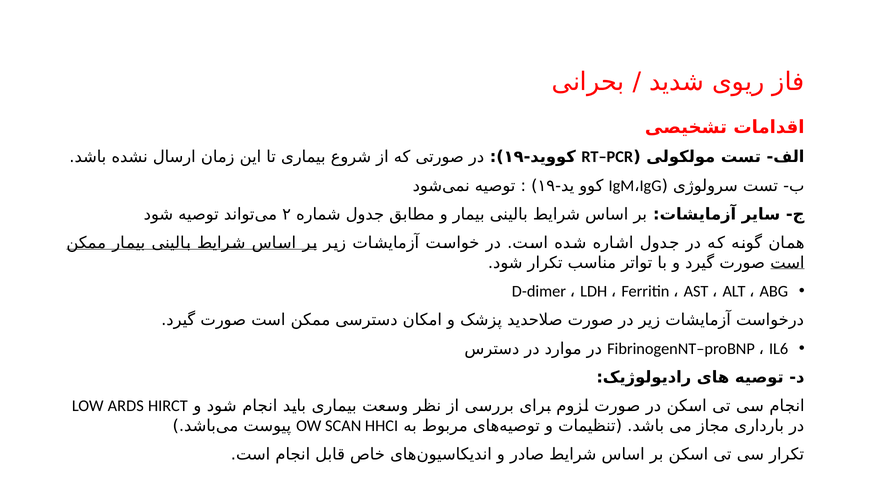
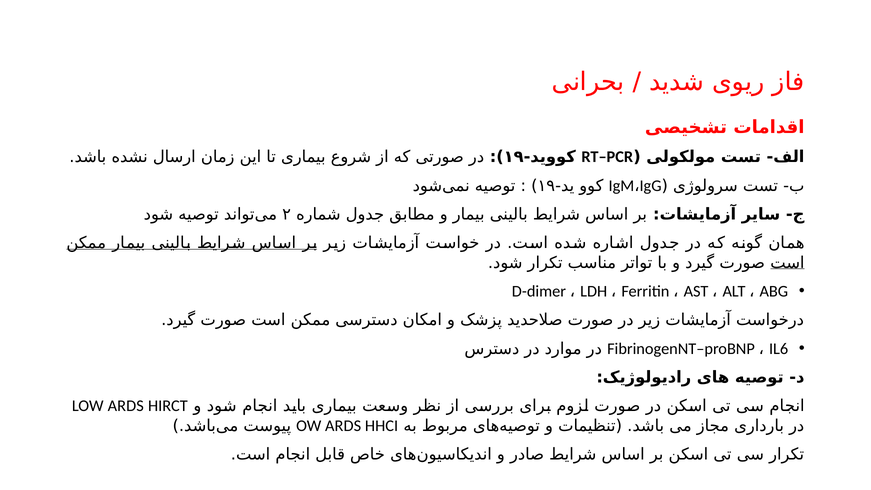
OW SCAN: SCAN -> ARDS (343, 426)
